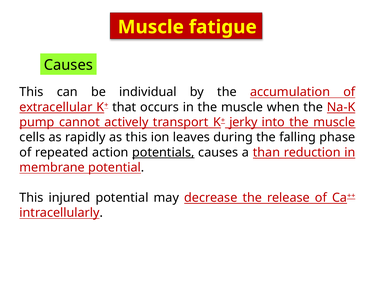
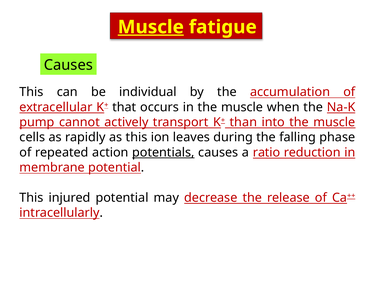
Muscle underline: none -> present (151, 27)
jerky: jerky -> than (243, 122)
than: than -> ratio (267, 153)
